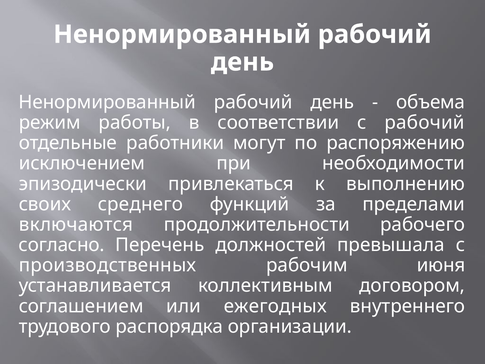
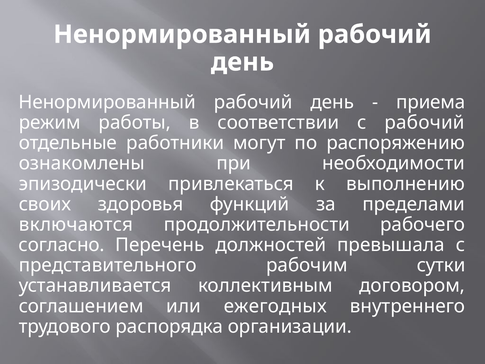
объема: объема -> приема (431, 102)
исключением: исключением -> ознакомлены (82, 163)
среднего: среднего -> здоровья (141, 204)
производственных: производственных -> представительного (108, 265)
июня: июня -> сутки (441, 265)
